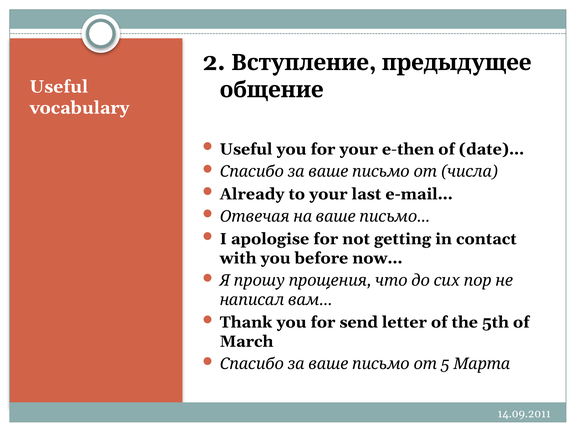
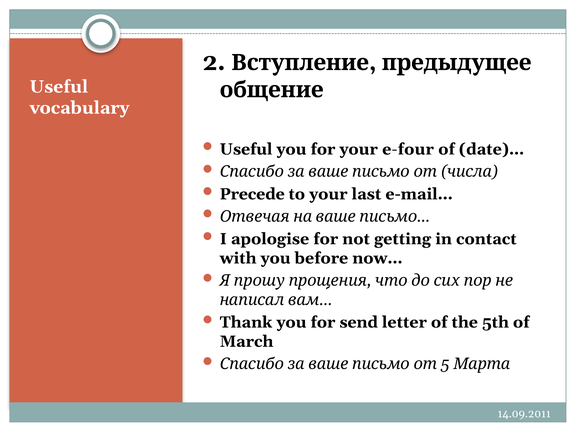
e-then: e-then -> e-four (408, 149)
Already: Already -> Precede (252, 194)
